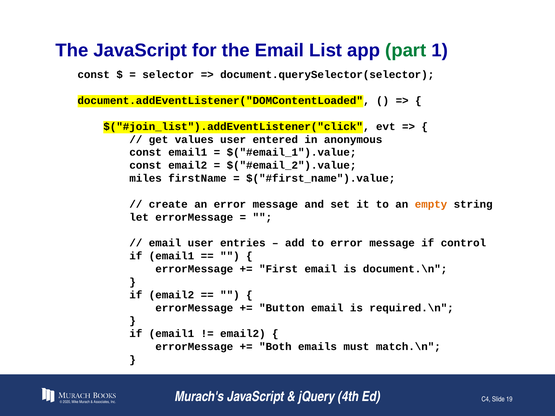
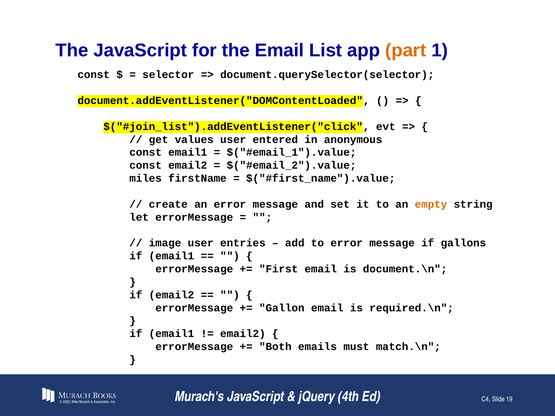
part colour: green -> orange (406, 50)
email: email -> image (165, 243)
control: control -> gallons (463, 243)
Button: Button -> Gallon (282, 308)
